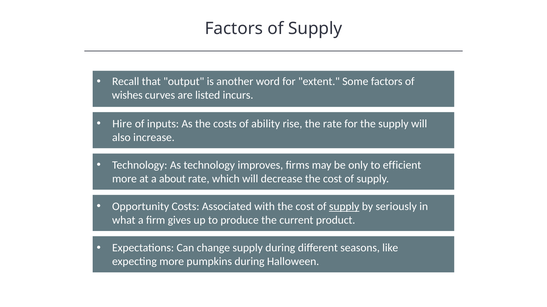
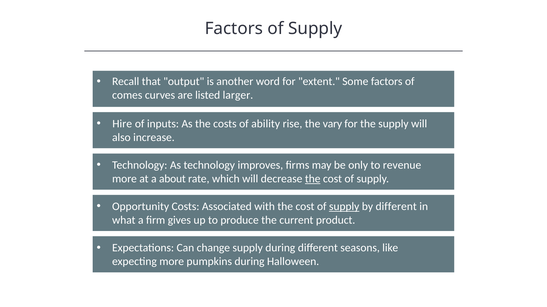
wishes: wishes -> comes (127, 95)
incurs: incurs -> larger (238, 95)
the rate: rate -> vary (332, 124)
efficient: efficient -> revenue (402, 166)
the underline: none -> present (313, 179)
by seriously: seriously -> different (396, 207)
